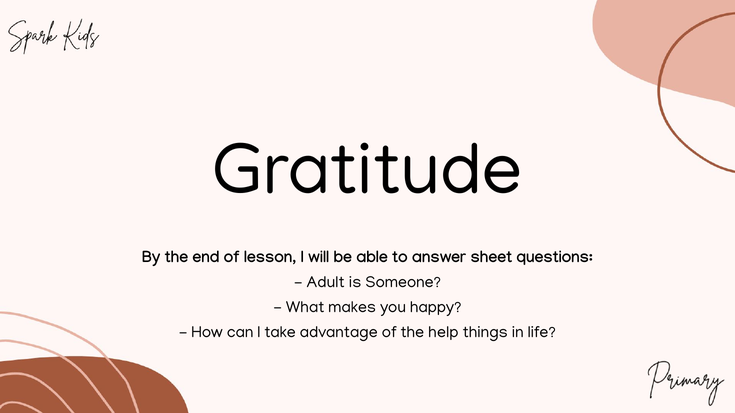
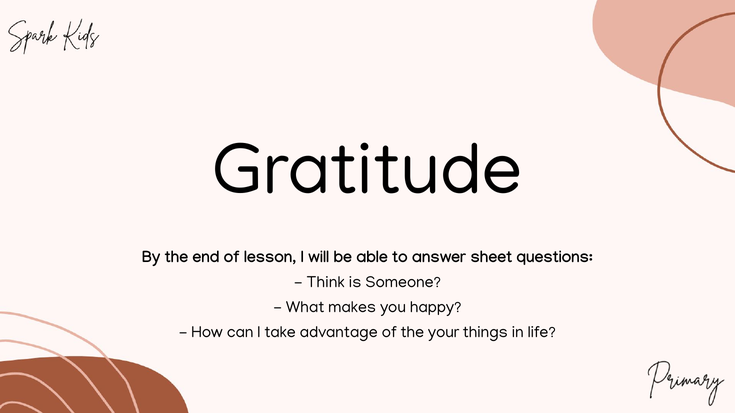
Adult: Adult -> Think (326, 282)
help: help -> your (444, 332)
